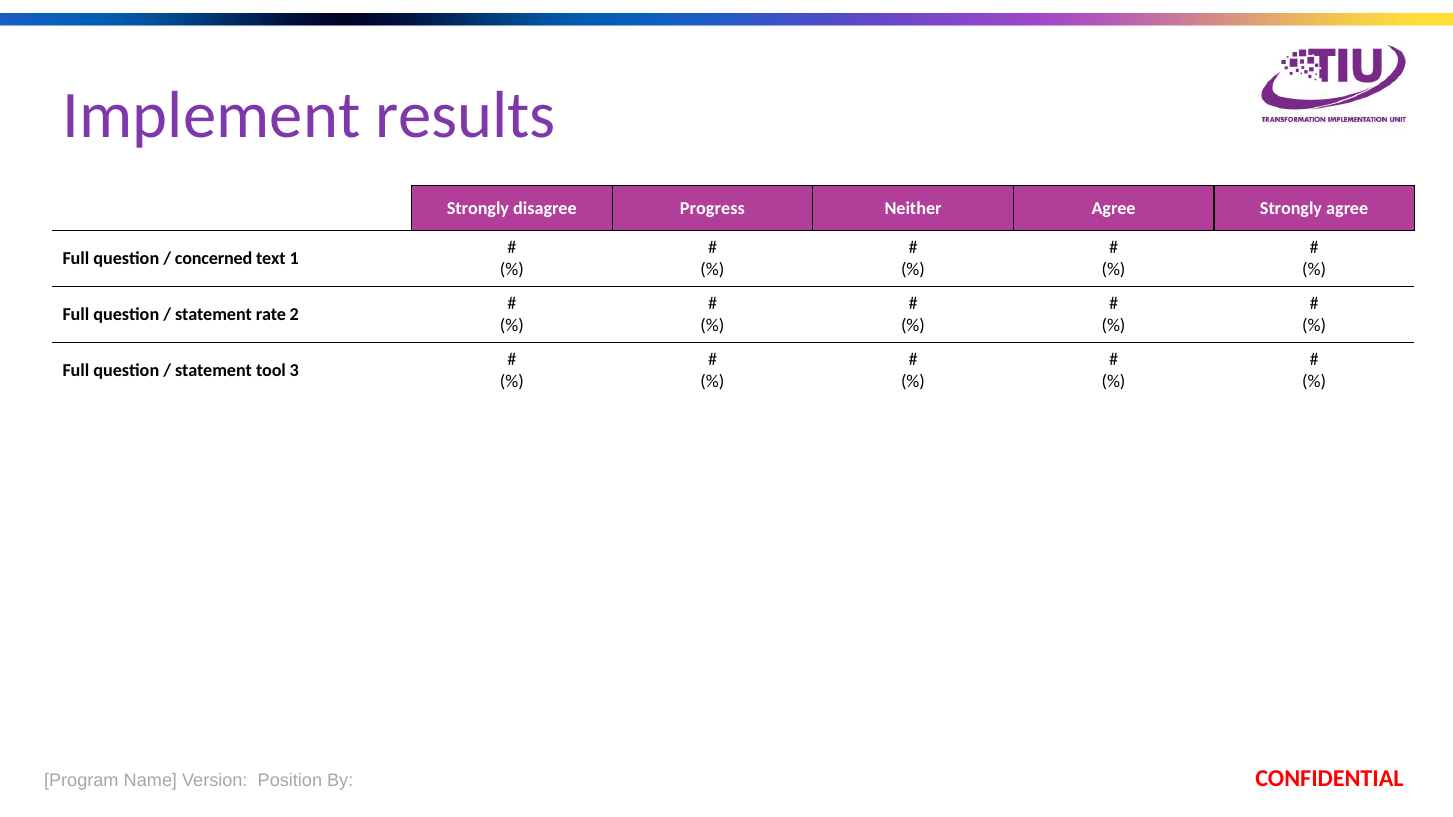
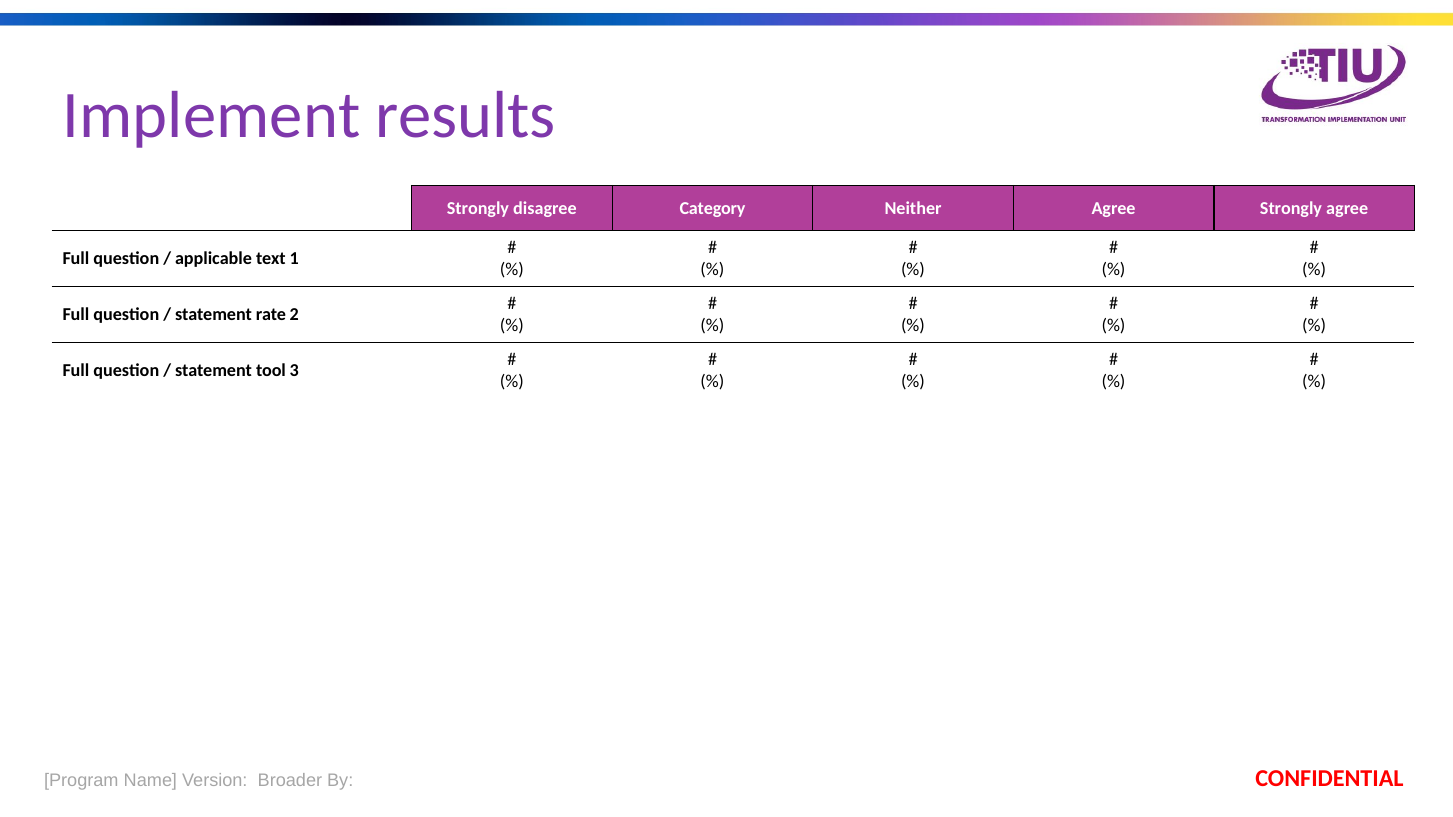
Progress: Progress -> Category (713, 208)
concerned: concerned -> applicable (214, 259)
Position: Position -> Broader (290, 781)
